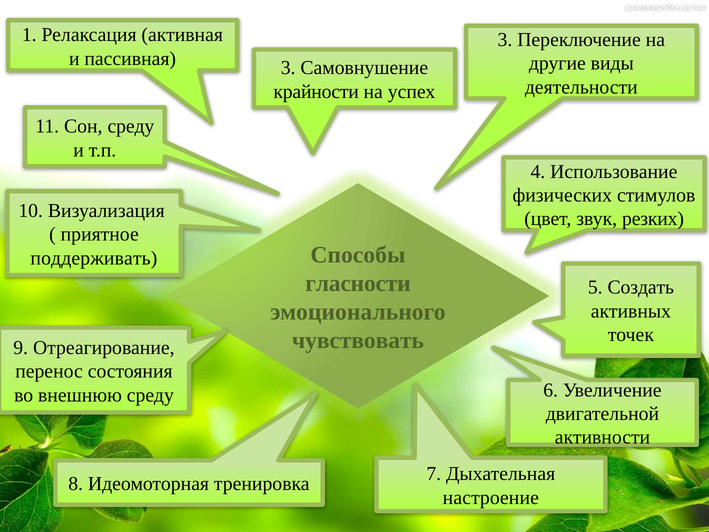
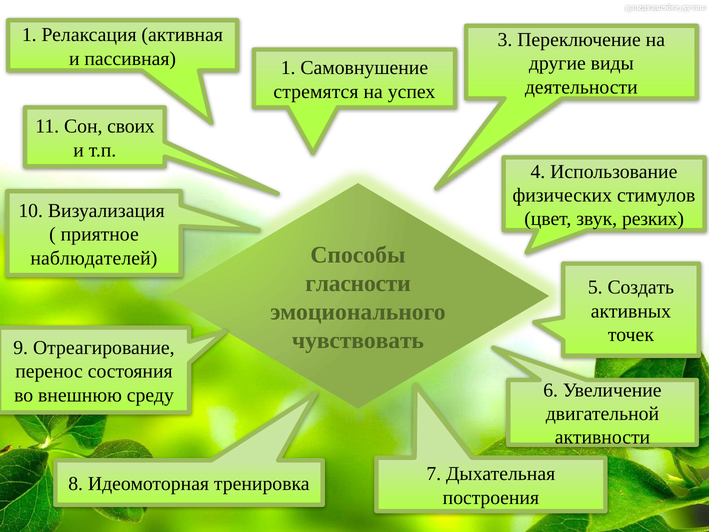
пассивная 3: 3 -> 1 (288, 68)
крайности: крайности -> стремятся (316, 92)
Сон среду: среду -> своих (131, 126)
поддерживать: поддерживать -> наблюдателей (94, 258)
настроение: настроение -> построения (491, 497)
